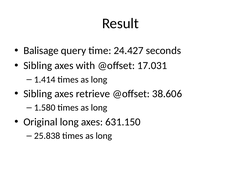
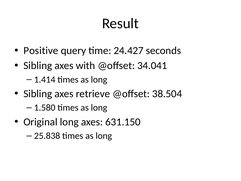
Balisage: Balisage -> Positive (41, 51)
17.031: 17.031 -> 34.041 (152, 66)
38.606: 38.606 -> 38.504 (167, 94)
